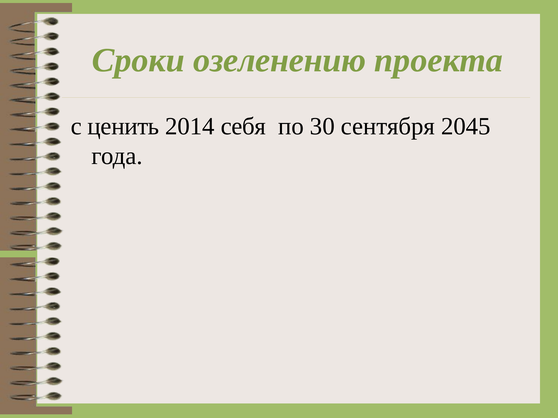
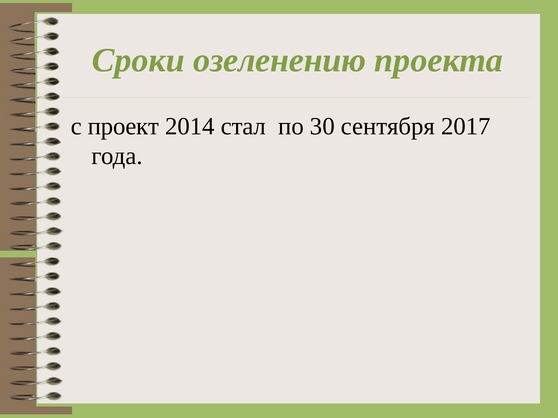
ценить: ценить -> проект (123, 126)
себя: себя -> стал (243, 126)
2045: 2045 -> 2017 (466, 126)
